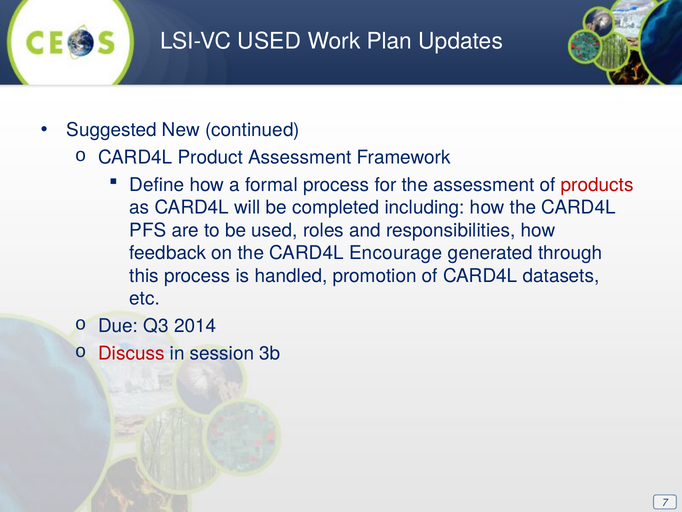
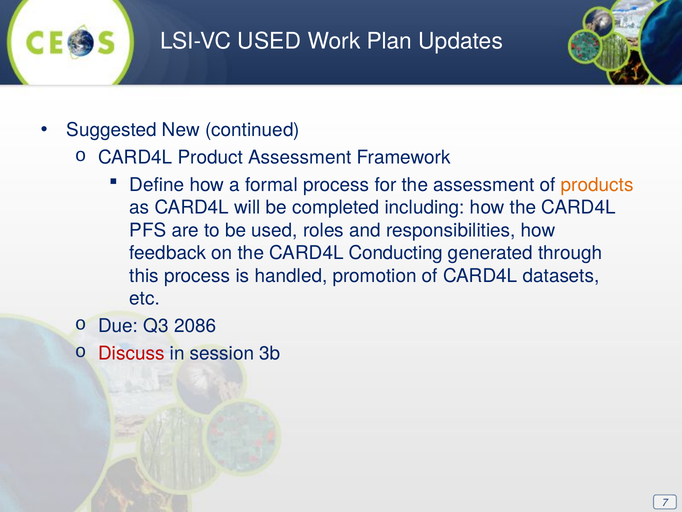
products colour: red -> orange (597, 185)
Encourage: Encourage -> Conducting (396, 253)
2014: 2014 -> 2086 (195, 326)
